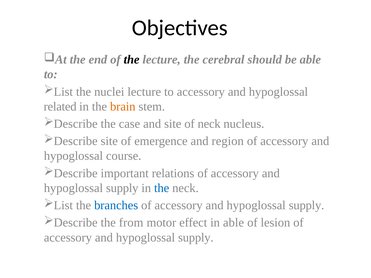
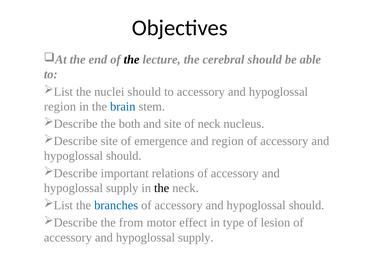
nuclei lecture: lecture -> should (144, 92)
related: related -> region (60, 107)
brain colour: orange -> blue (123, 107)
case: case -> both (130, 124)
course: course -> should (124, 156)
the colour: blue -> black (162, 188)
supply: supply -> should (307, 206)
in able: able -> type (234, 223)
